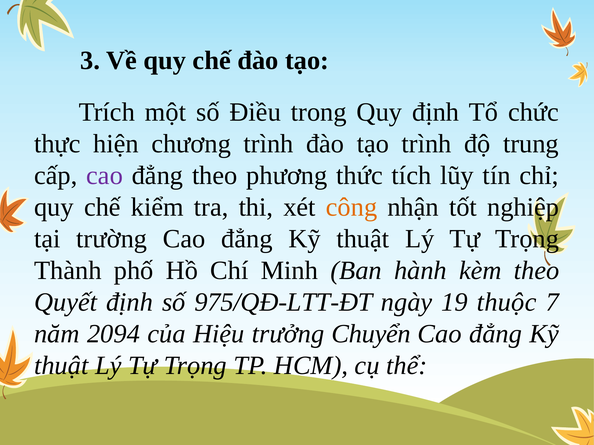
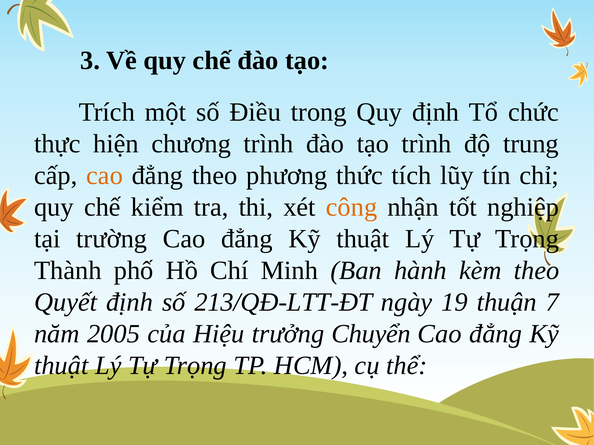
cao colour: purple -> orange (105, 176)
975/QĐ-LTT-ĐT: 975/QĐ-LTT-ĐT -> 213/QĐ-LTT-ĐT (284, 302)
thuộc: thuộc -> thuận (507, 302)
2094: 2094 -> 2005 (113, 334)
